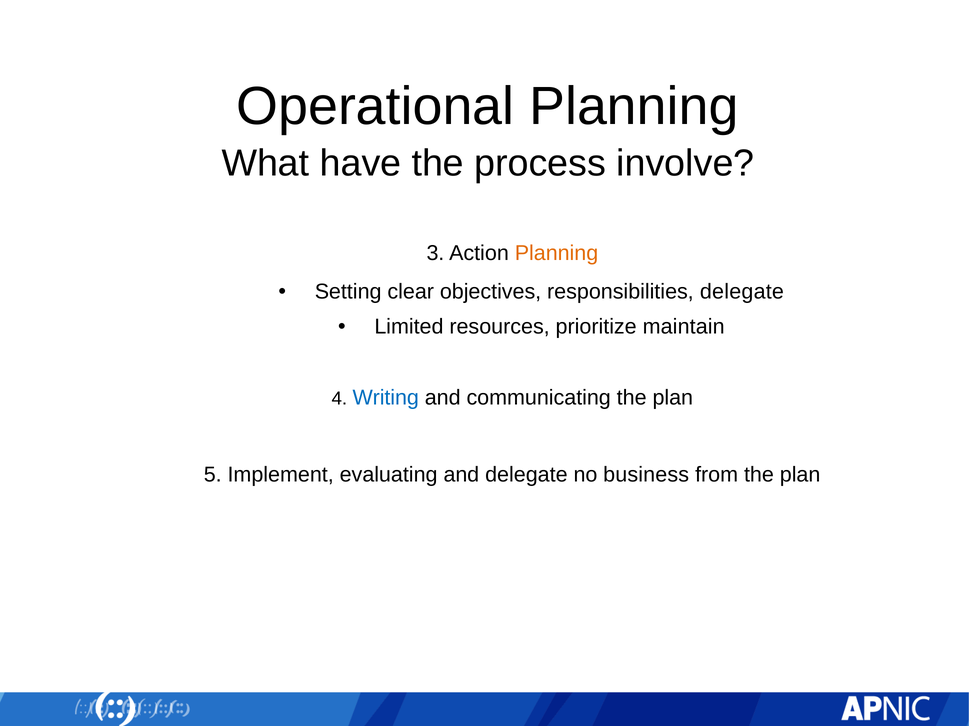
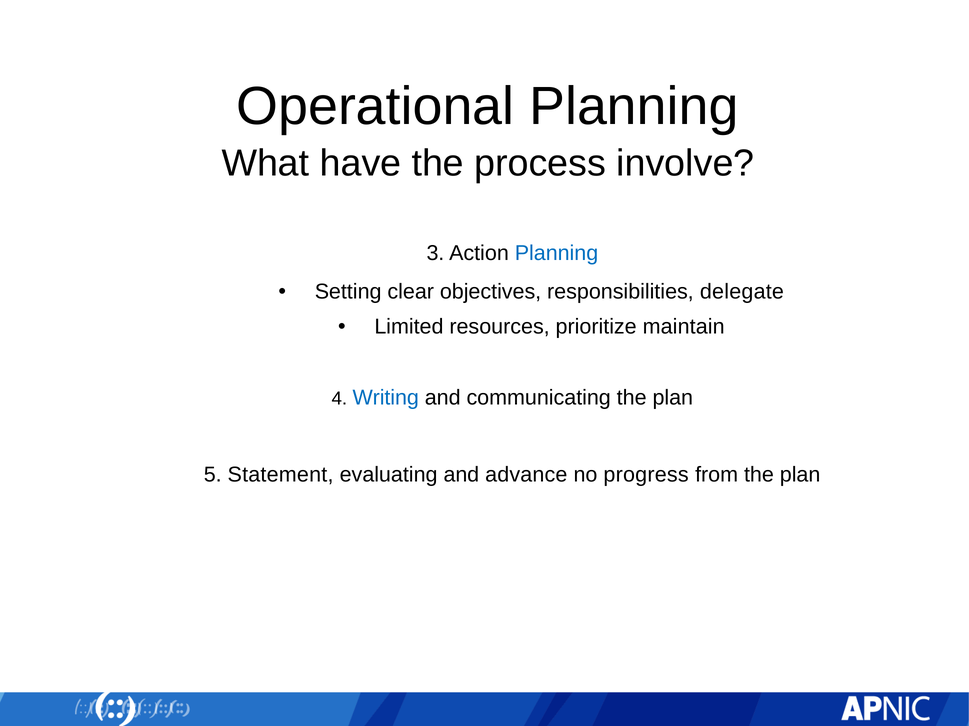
Planning colour: orange -> blue (557, 253)
Implement: Implement -> Statement (281, 475)
and delegate: delegate -> advance (526, 475)
business: business -> progress (646, 475)
